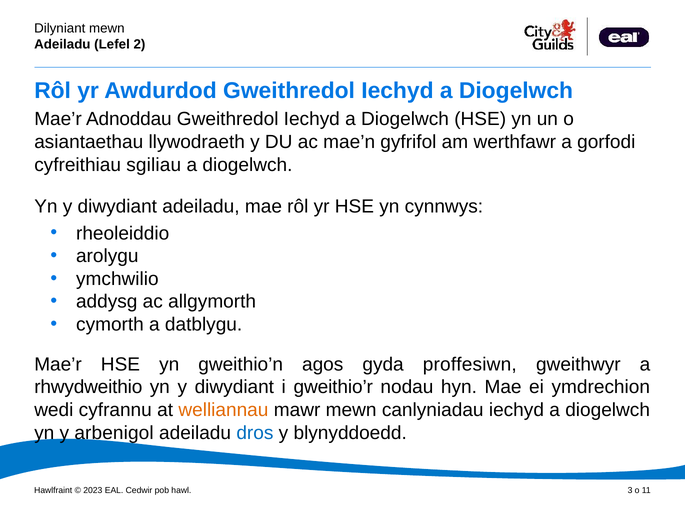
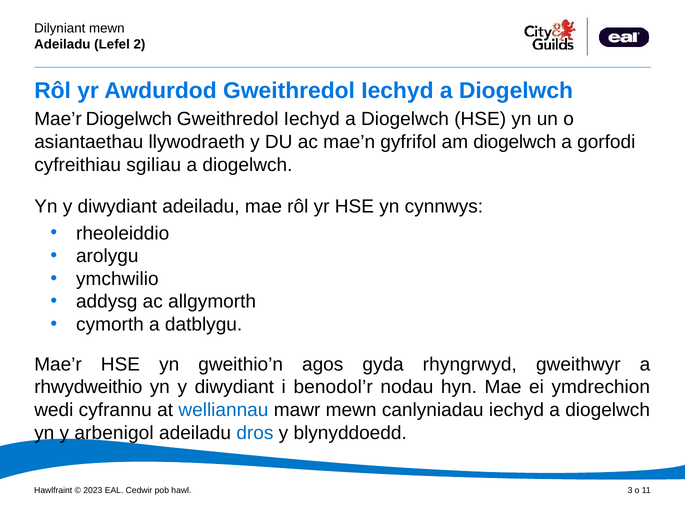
Mae’r Adnoddau: Adnoddau -> Diogelwch (129, 119)
am werthfawr: werthfawr -> diogelwch (515, 142)
proffesiwn: proffesiwn -> rhyngrwyd (470, 365)
gweithio’r: gweithio’r -> benodol’r (333, 388)
welliannau colour: orange -> blue (223, 411)
